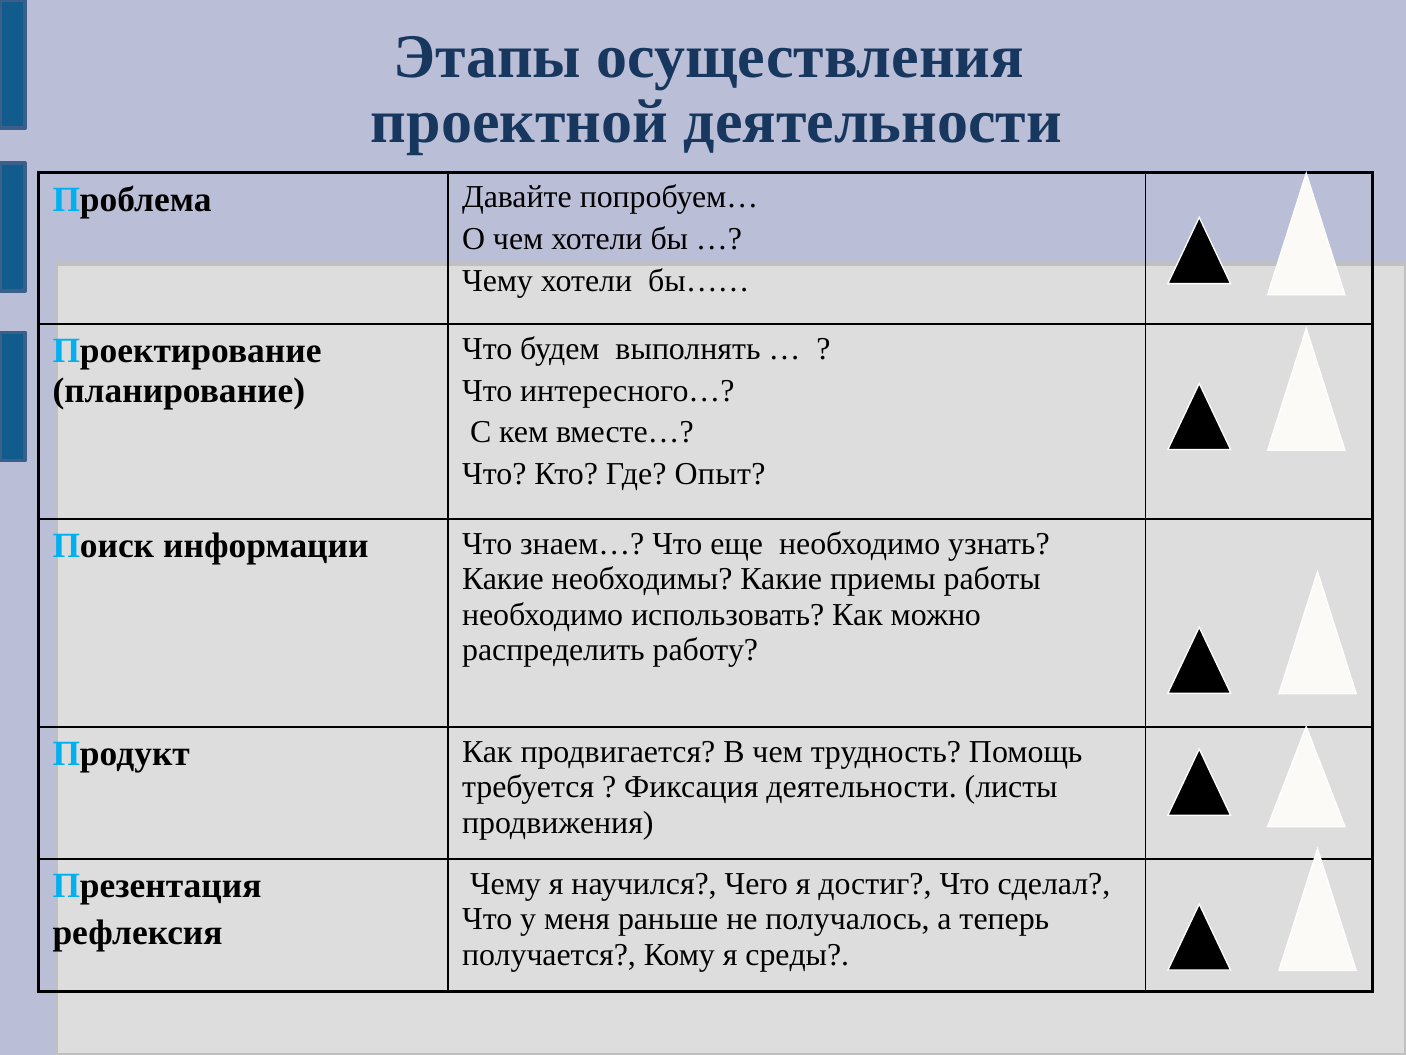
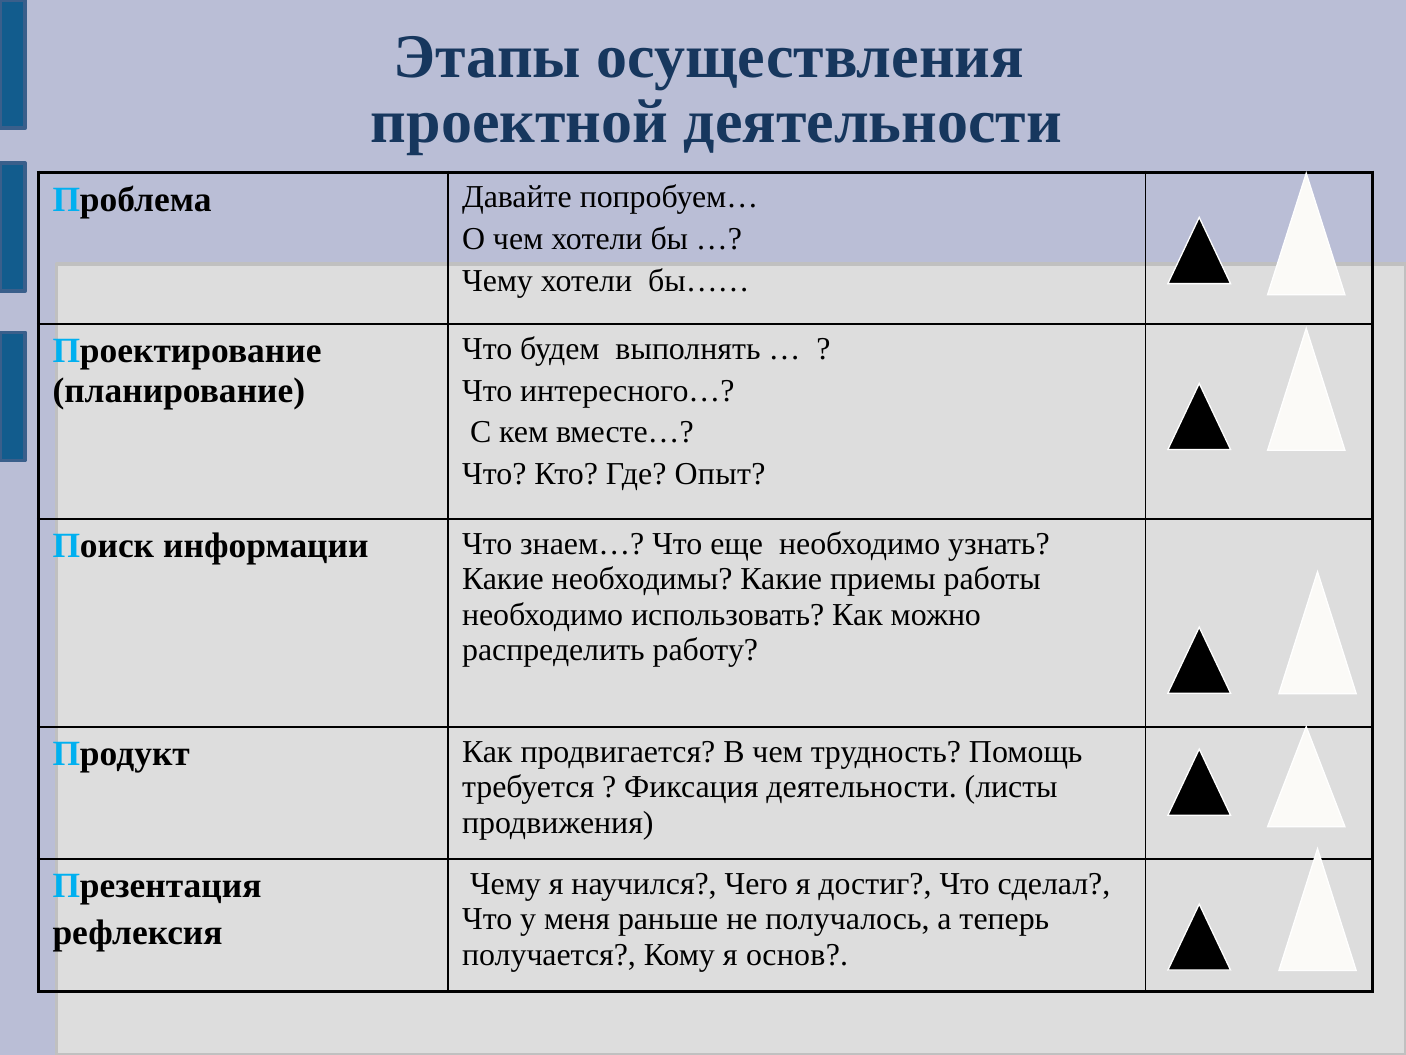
среды: среды -> основ (797, 954)
